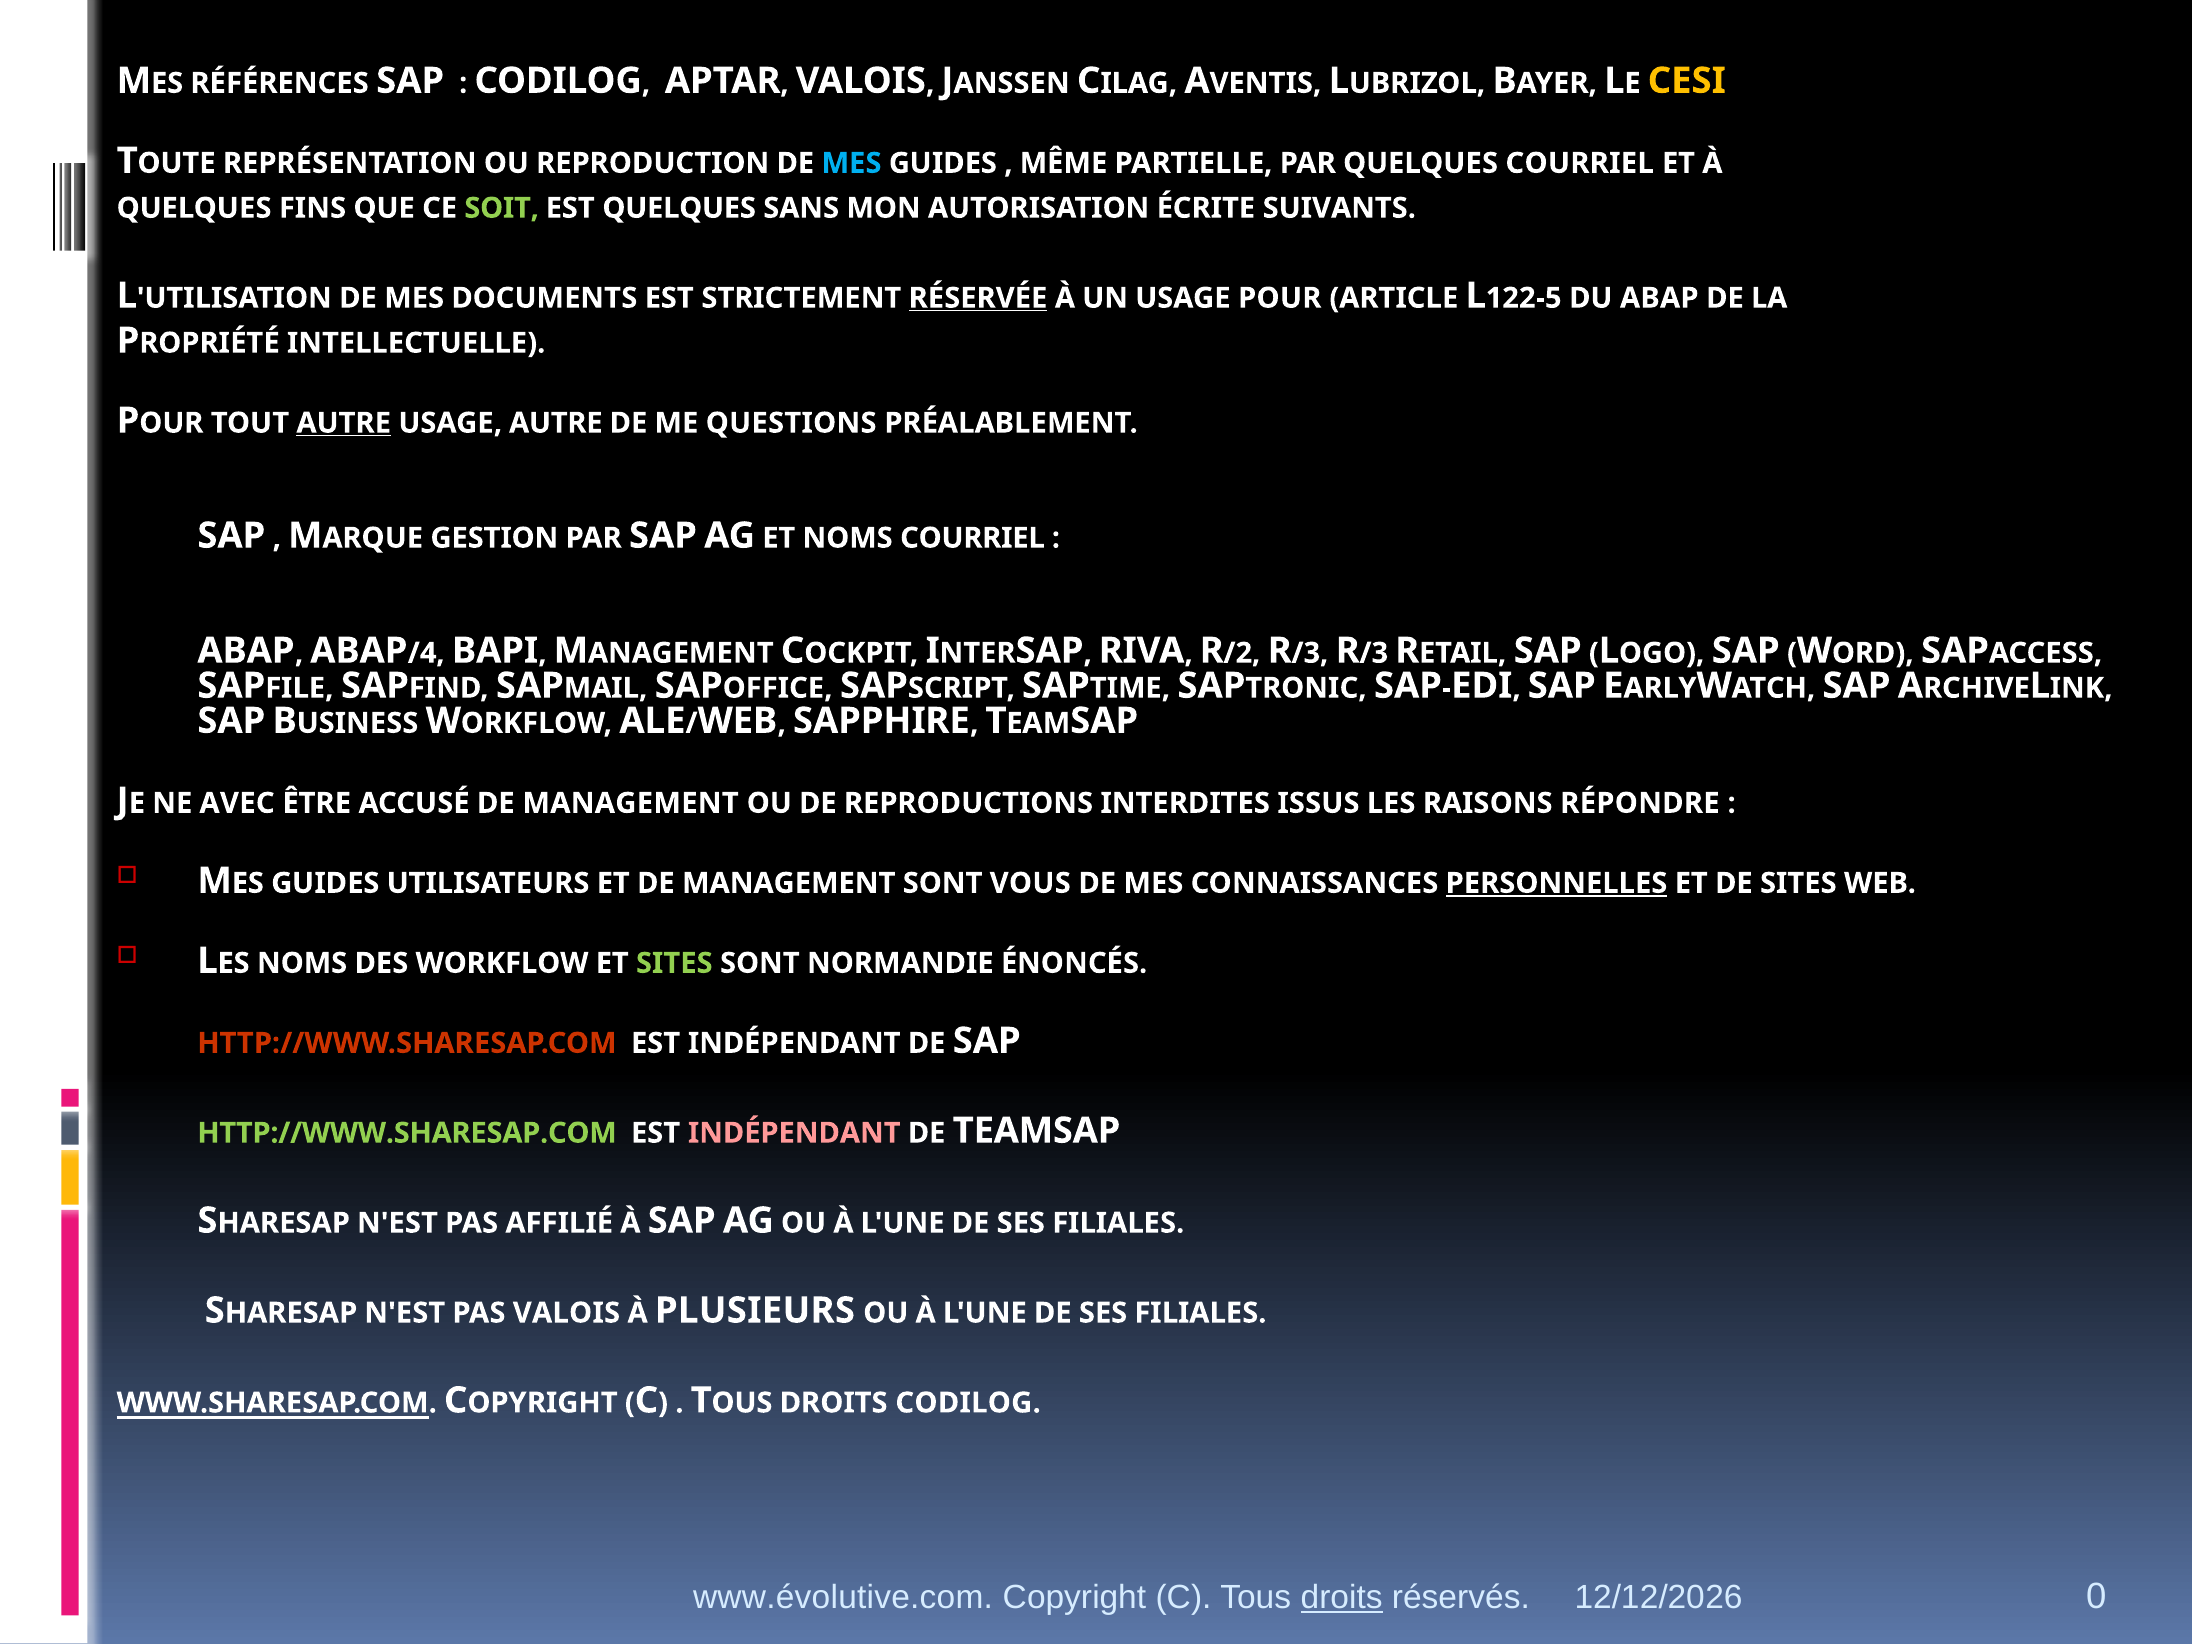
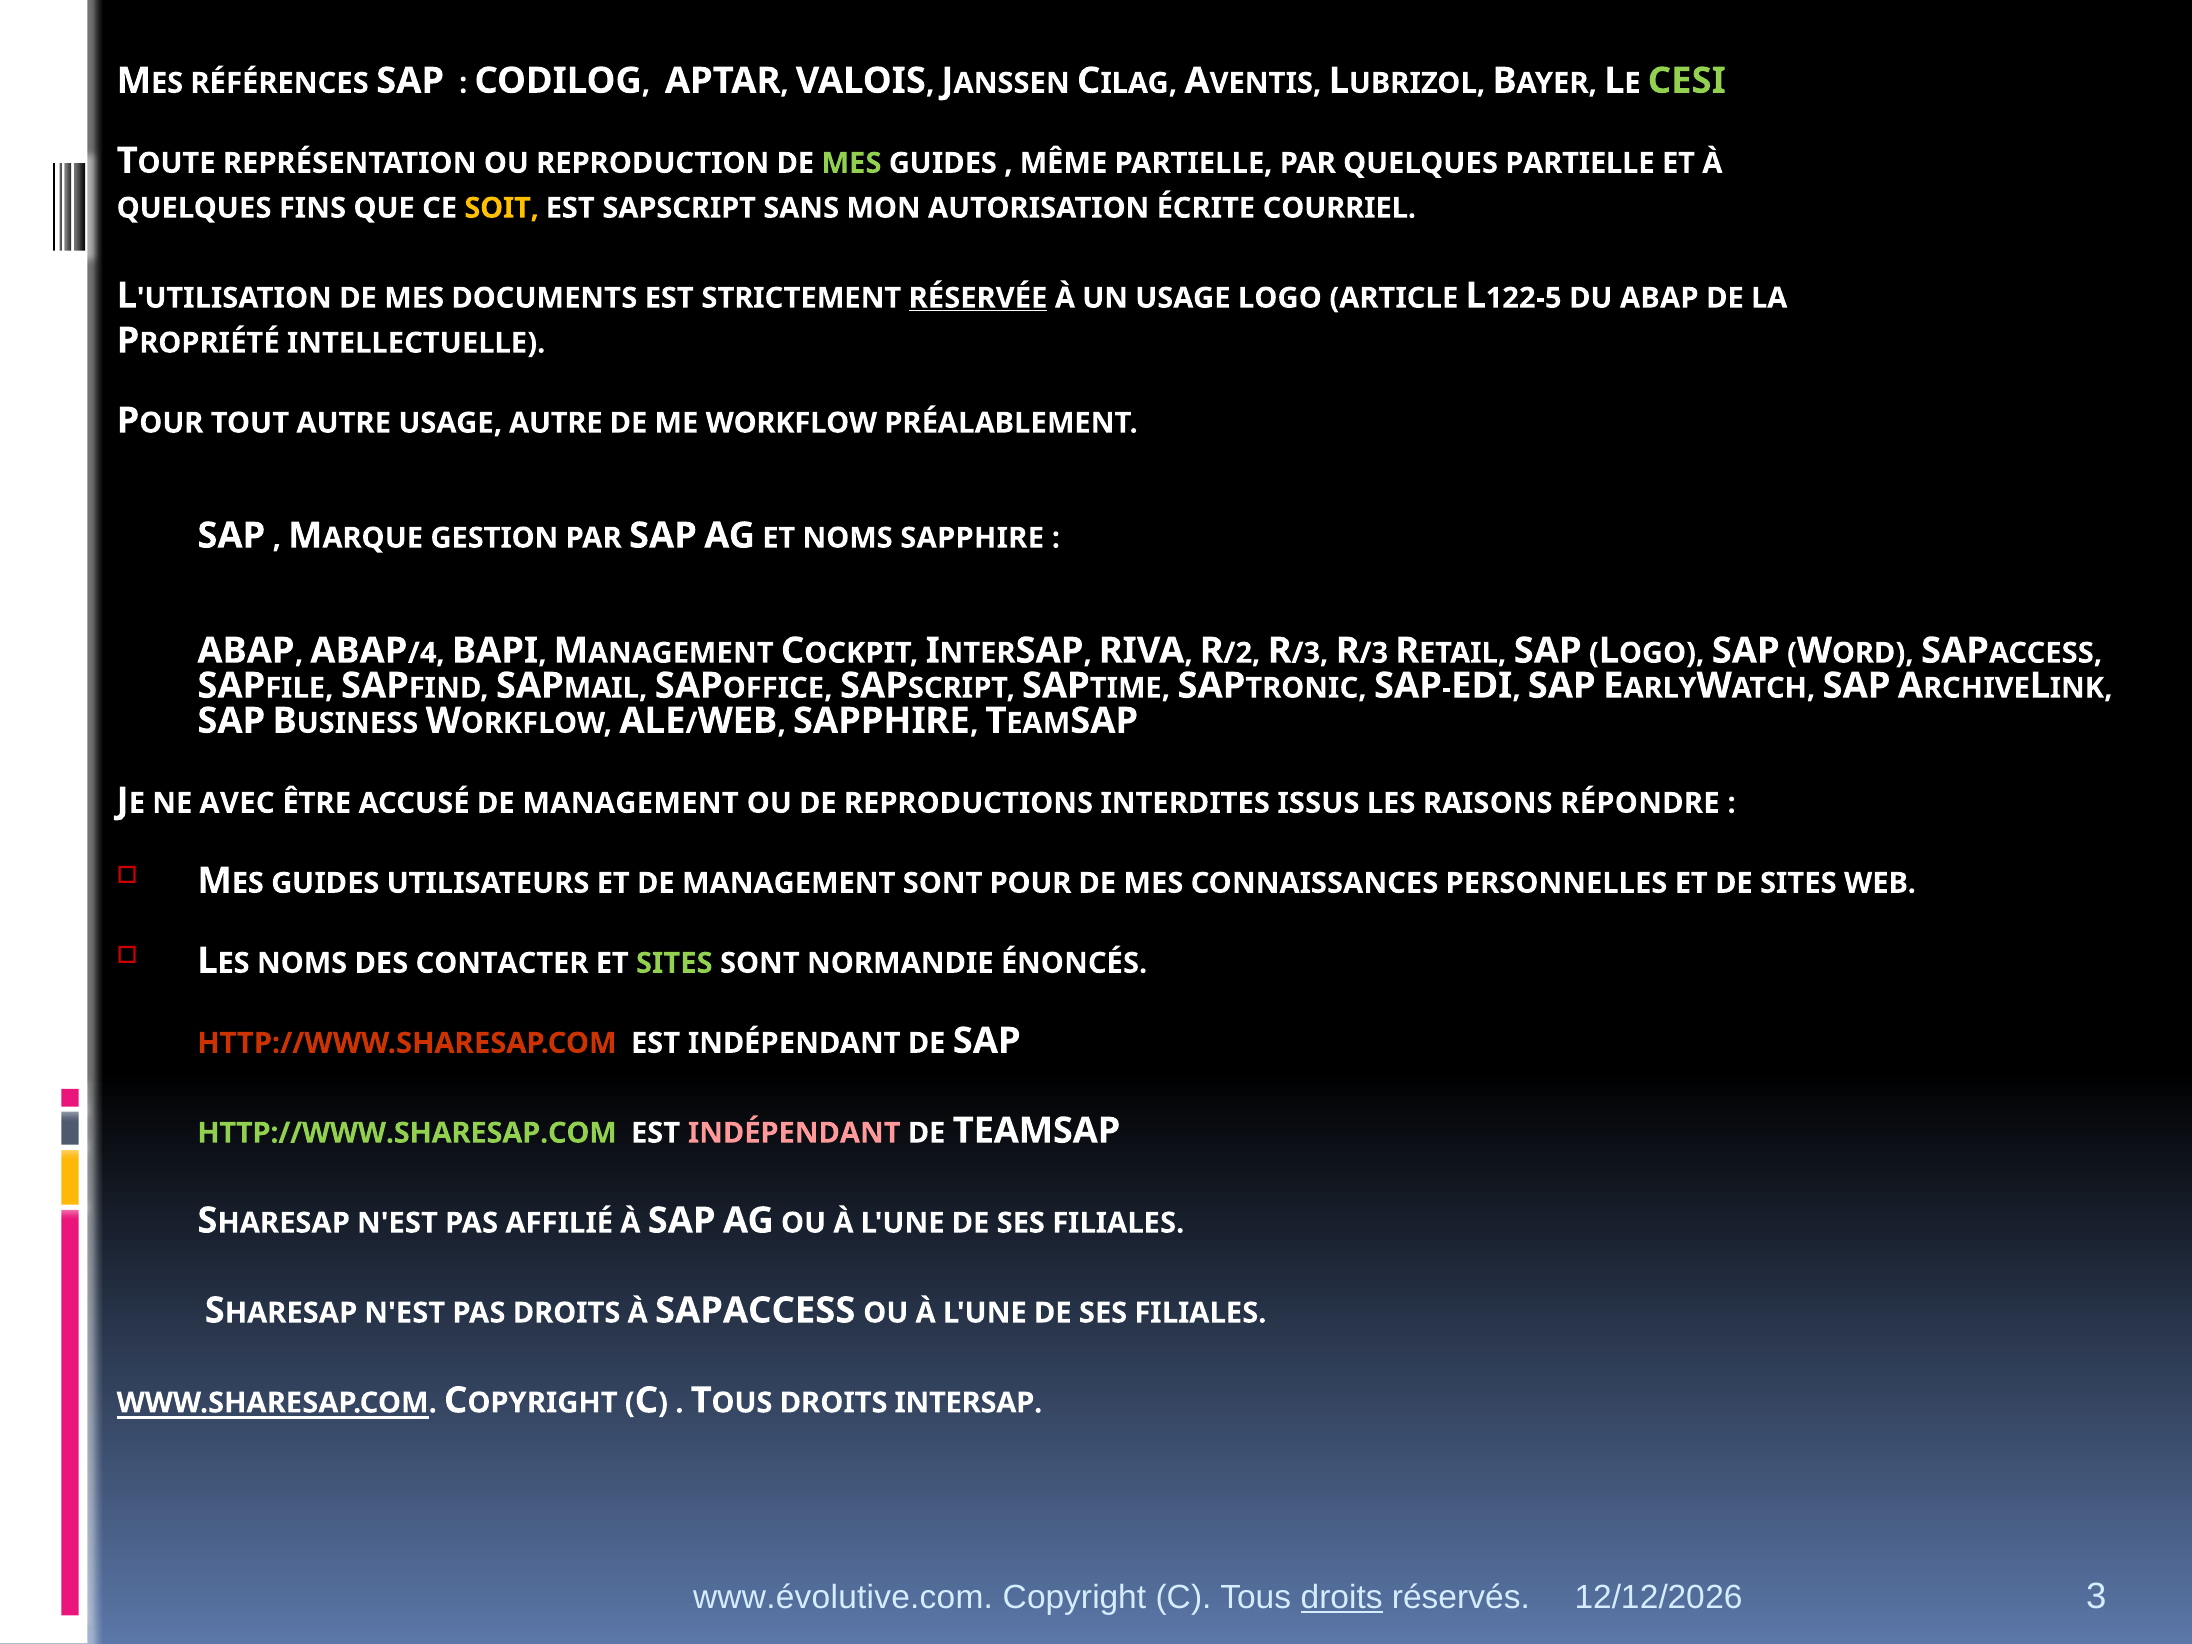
CESI colour: yellow -> light green (1687, 81)
MES colour: light blue -> light green (852, 163)
QUELQUES COURRIEL: COURRIEL -> PARTIELLE (1580, 163)
SOIT colour: light green -> yellow (502, 208)
EST QUELQUES: QUELQUES -> SAPSCRIPT (679, 208)
SUIVANTS: SUIVANTS -> COURRIEL (1339, 208)
USAGE POUR: POUR -> LOGO (1280, 298)
AUTRE underline: present -> none (344, 423)
ME QUESTIONS: QUESTIONS -> WORKFLOW (791, 423)
NOMS COURRIEL: COURRIEL -> SAPPHIRE (972, 538)
SONT VOUS: VOUS -> POUR (1031, 883)
PERSONNELLES underline: present -> none (1557, 883)
DES WORKFLOW: WORKFLOW -> CONTACTER (502, 963)
PAS VALOIS: VALOIS -> DROITS (567, 1313)
À PLUSIEURS: PLUSIEURS -> SAPACCESS (755, 1310)
DROITS CODILOG: CODILOG -> INTERSAP (968, 1403)
0: 0 -> 3 (2096, 1596)
